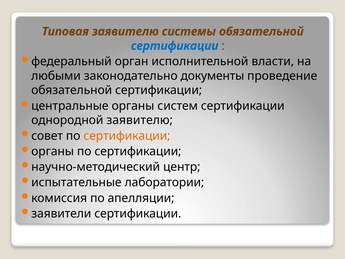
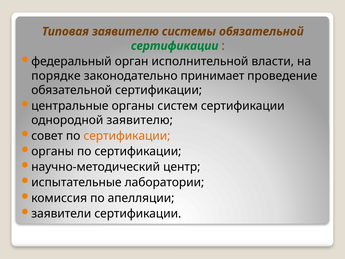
сертификации colour: blue -> green (175, 46)
любыми: любыми -> порядке (56, 76)
документы: документы -> принимает (212, 76)
